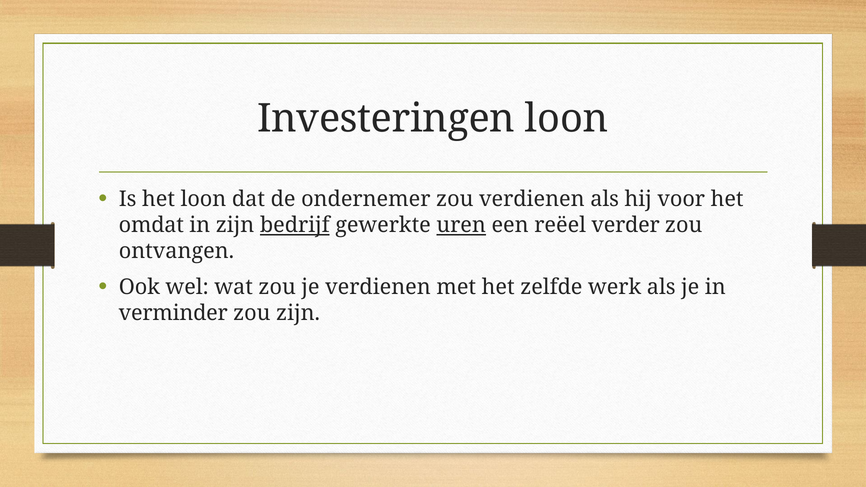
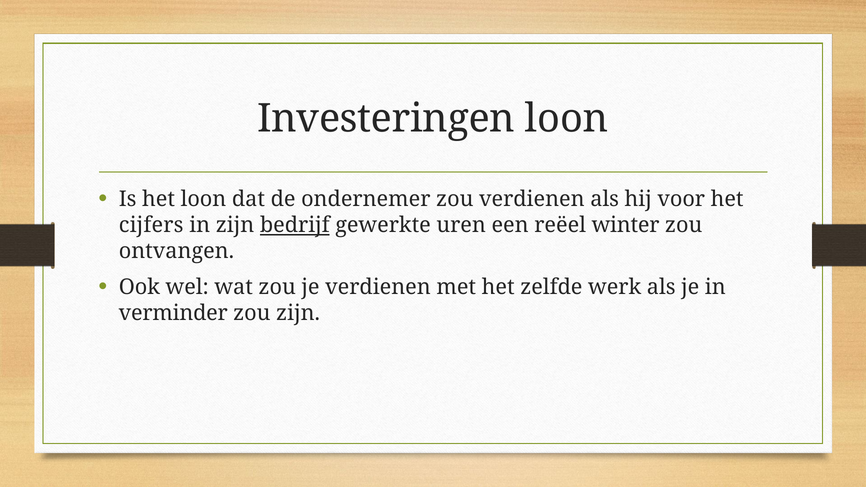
omdat: omdat -> cijfers (151, 225)
uren underline: present -> none (461, 225)
verder: verder -> winter (626, 225)
